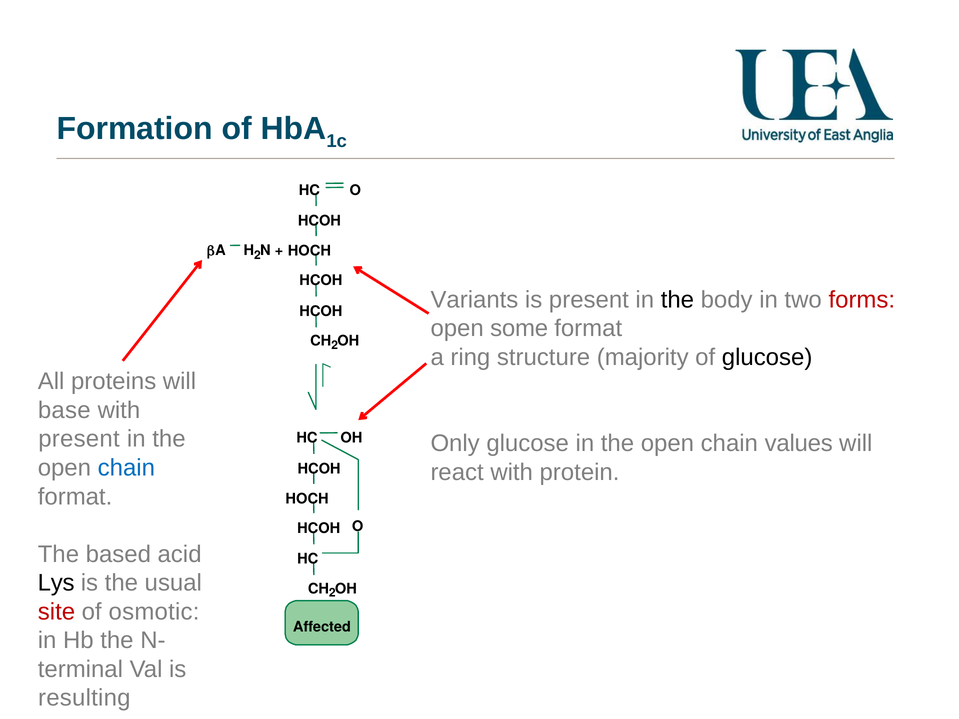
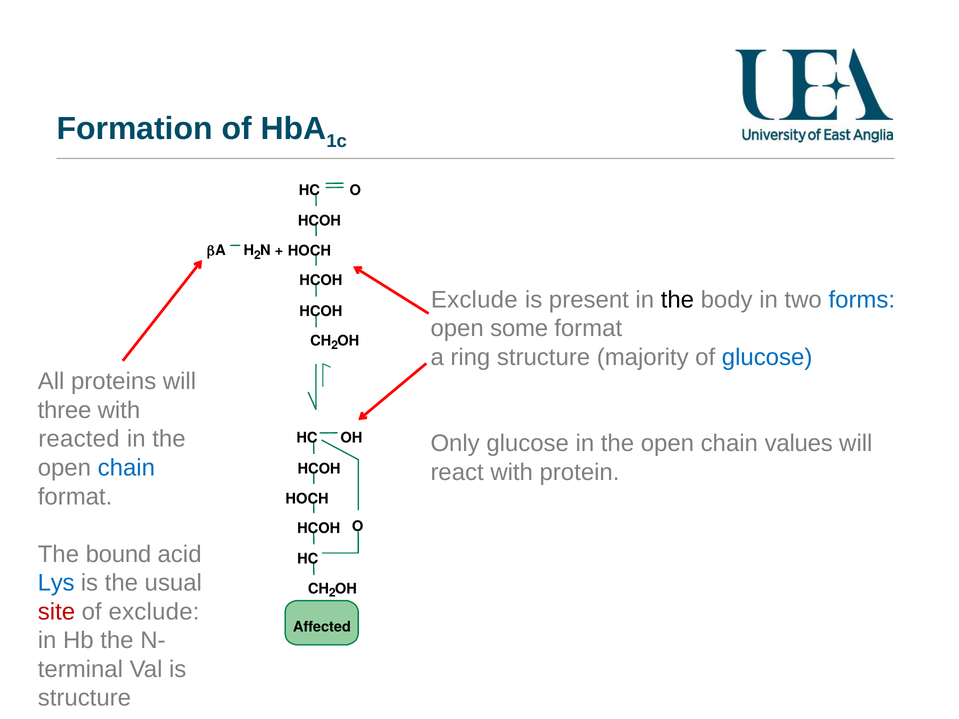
Variants: Variants -> Exclude (474, 300)
forms colour: red -> blue (862, 300)
glucose colour: black -> blue (767, 357)
base: base -> three (65, 410)
present: present -> reacted (79, 439)
based: based -> bound (118, 554)
Lys colour: black -> blue (56, 583)
of osmotic: osmotic -> exclude (154, 612)
resulting: resulting -> structure (84, 698)
